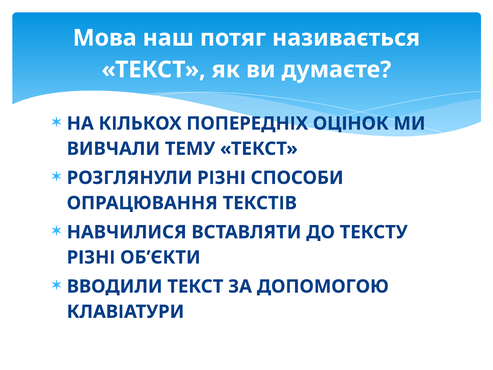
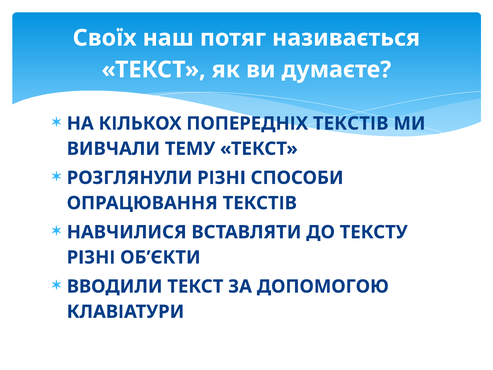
Мова: Мова -> Своїх (105, 38)
ПОПЕРЕДНІХ ОЦІНОК: ОЦІНОК -> ТЕКСТІВ (351, 123)
